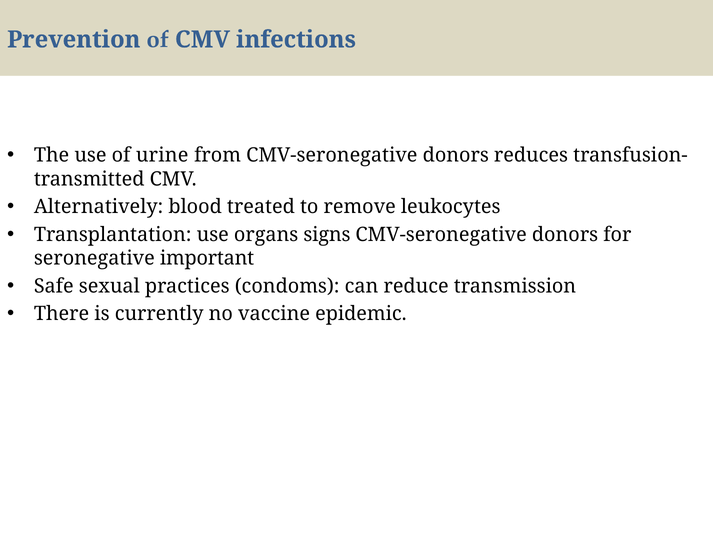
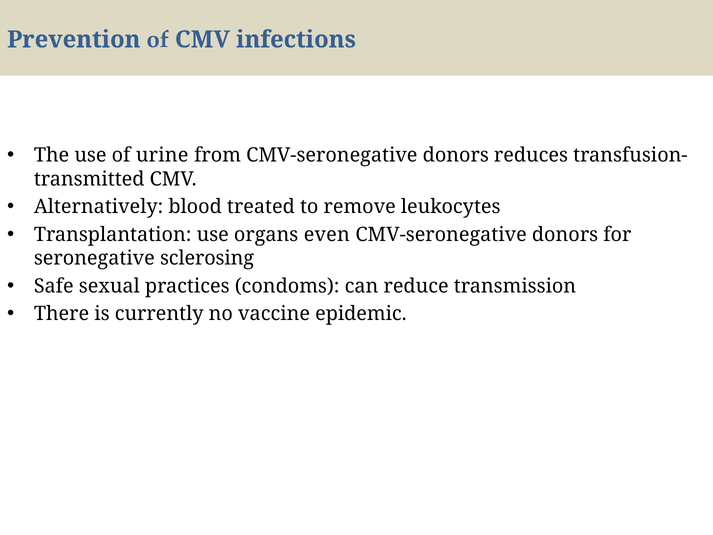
signs: signs -> even (327, 234)
important: important -> sclerosing (207, 258)
